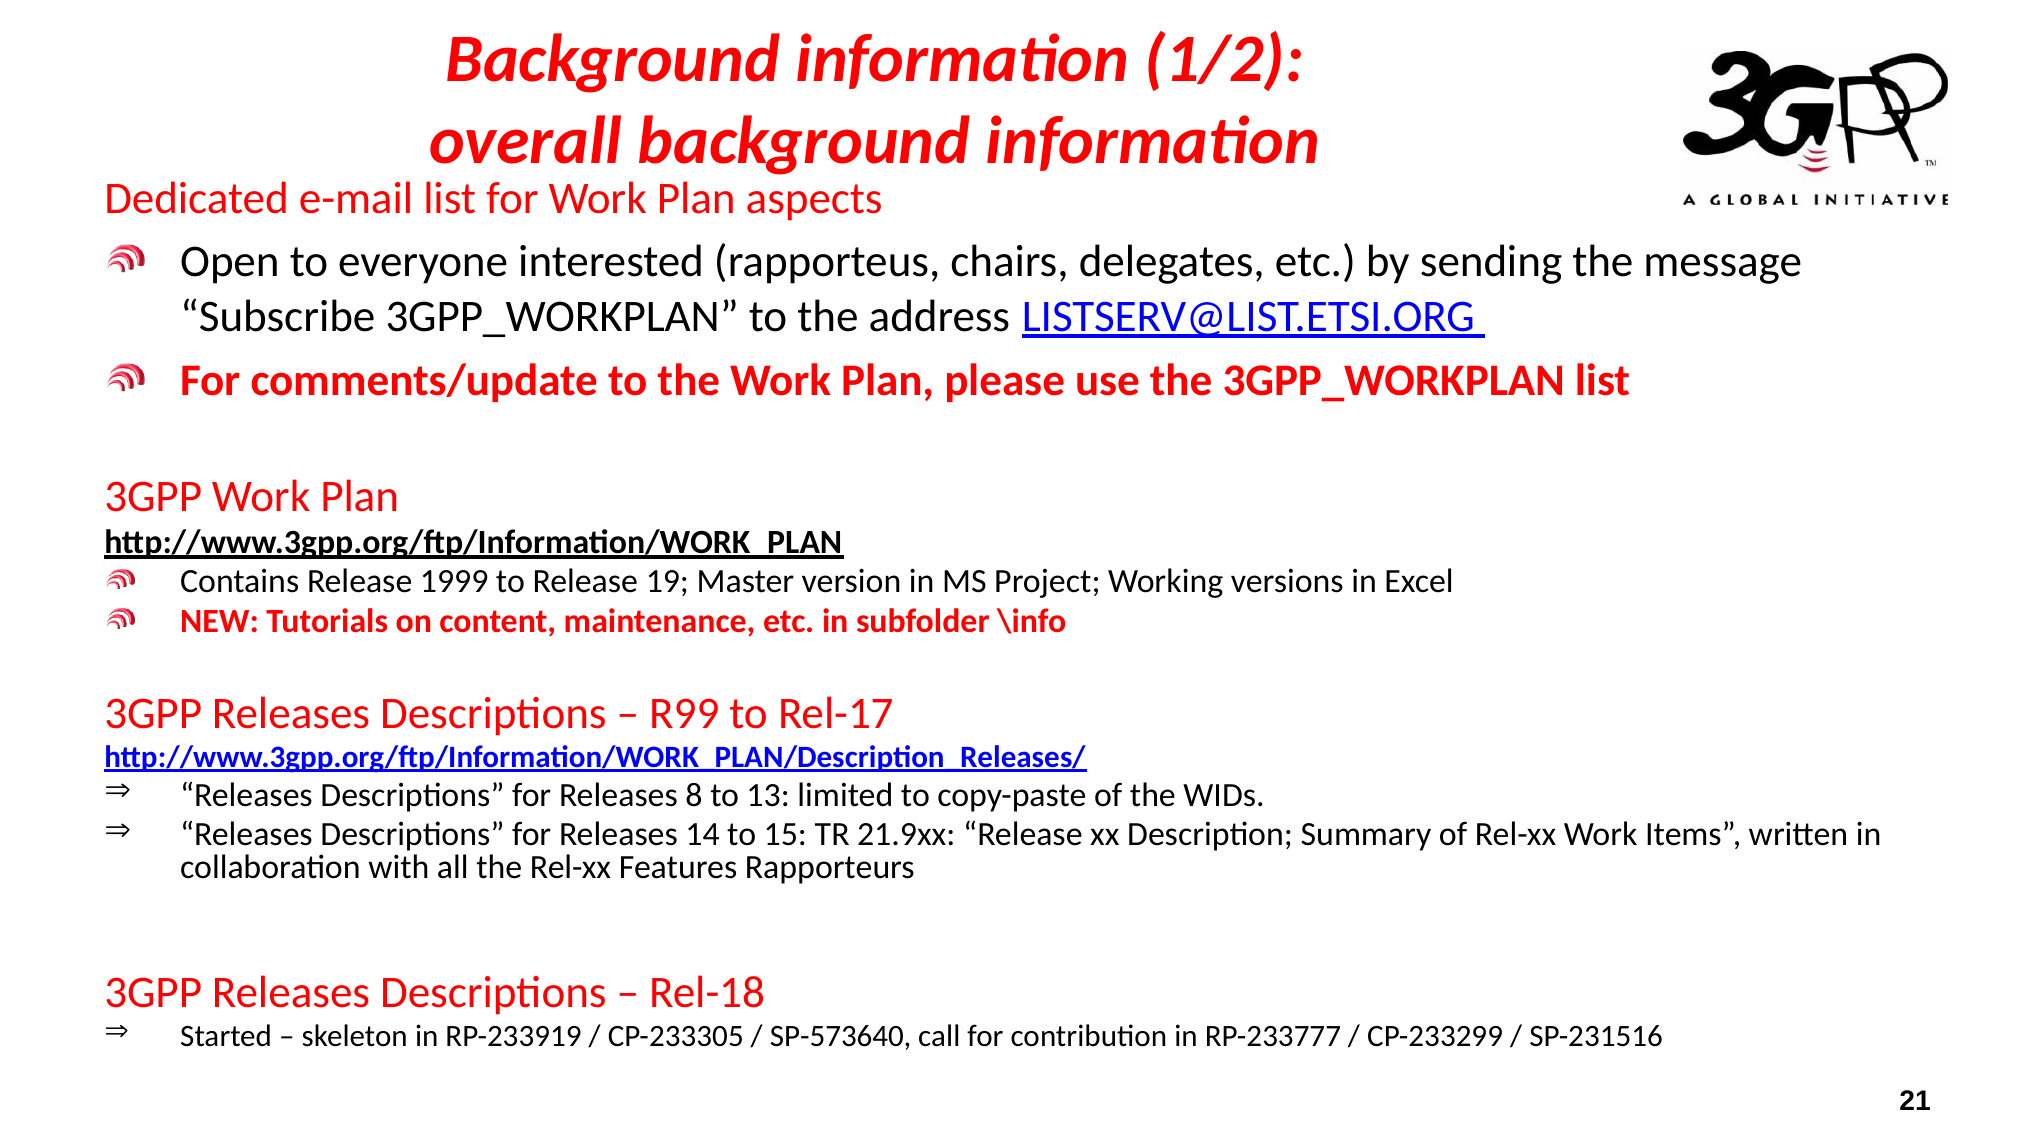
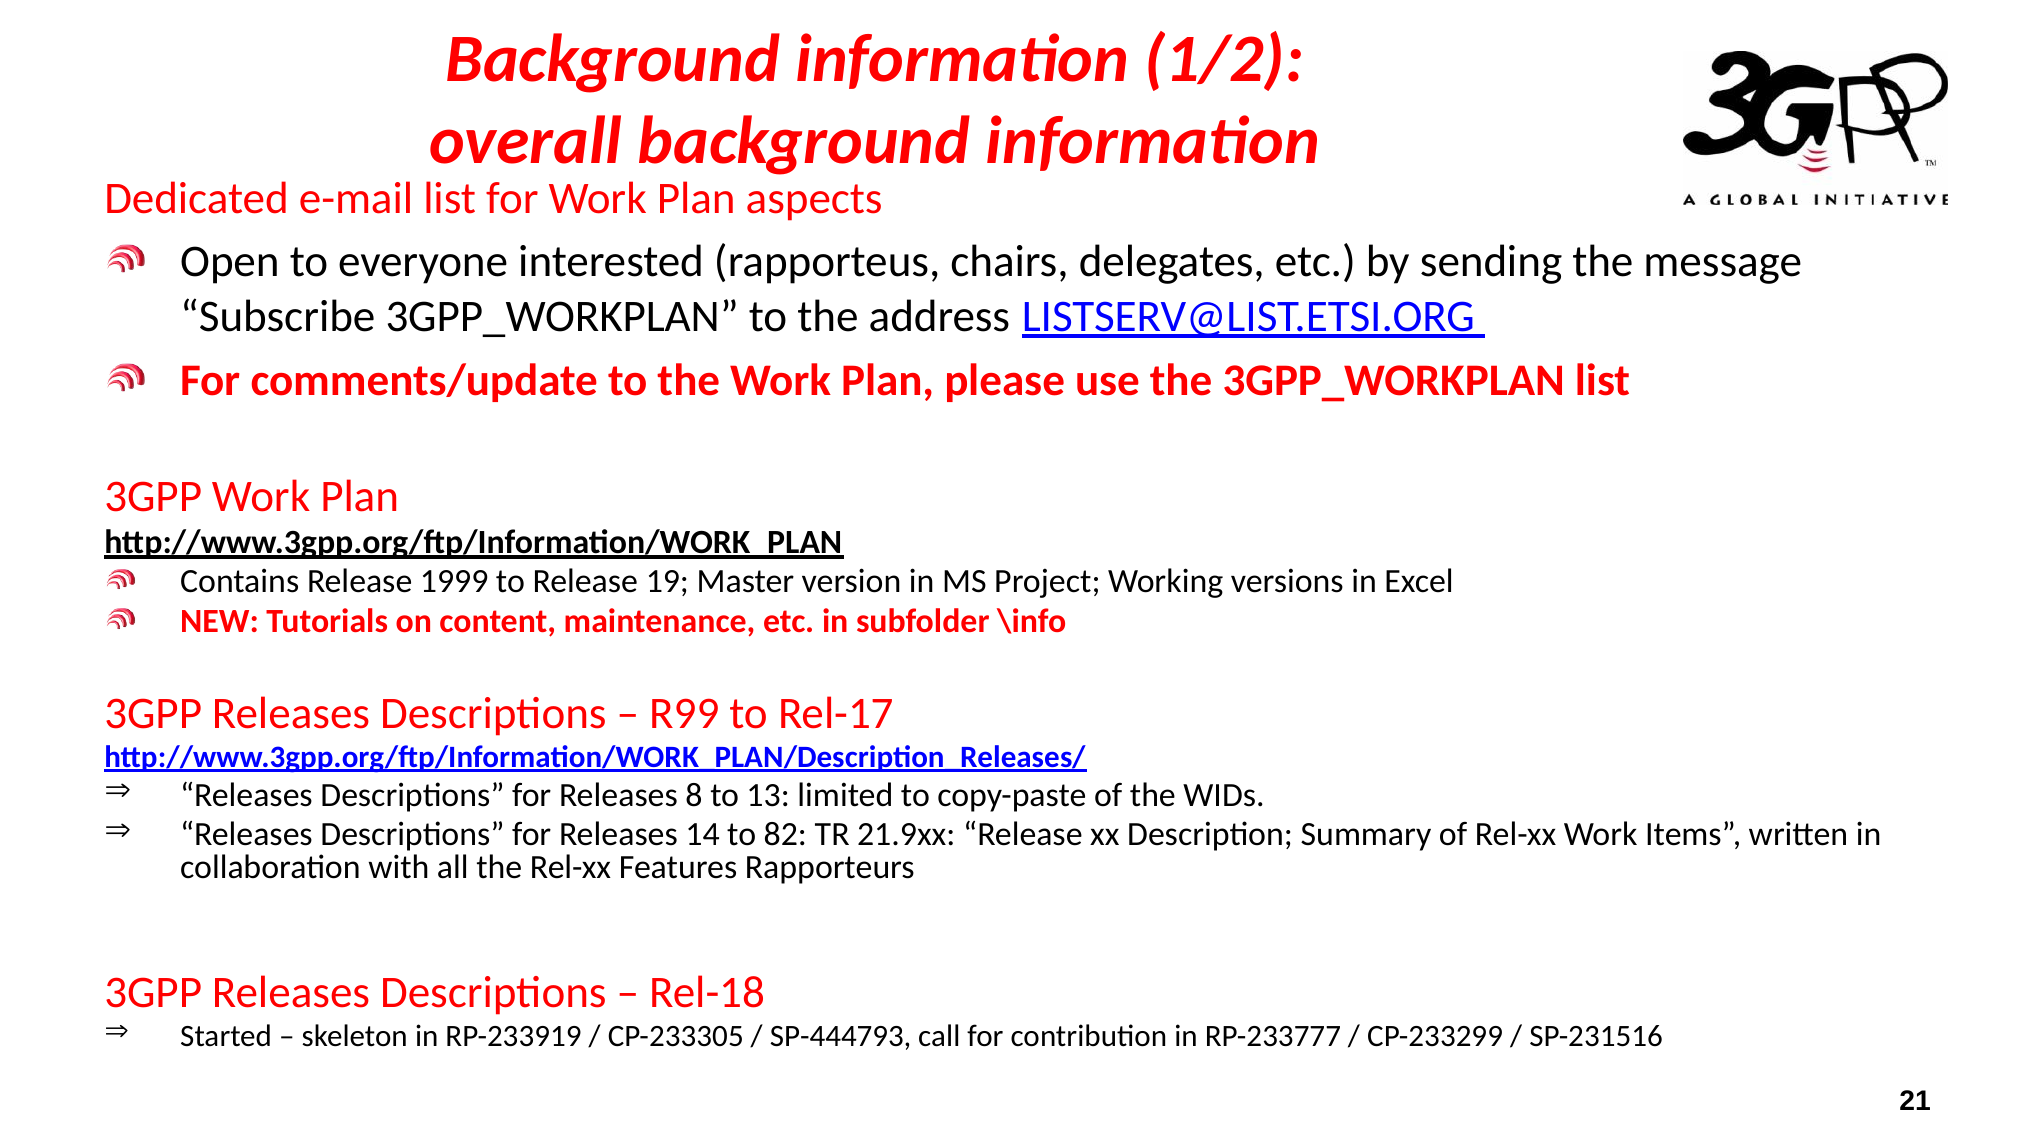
15: 15 -> 82 (785, 834)
SP-573640: SP-573640 -> SP-444793 (841, 1035)
